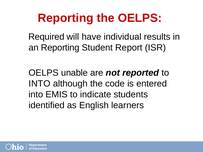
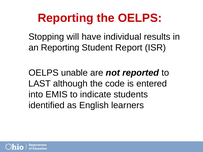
Required: Required -> Stopping (46, 37)
INTO: INTO -> LAST (40, 84)
